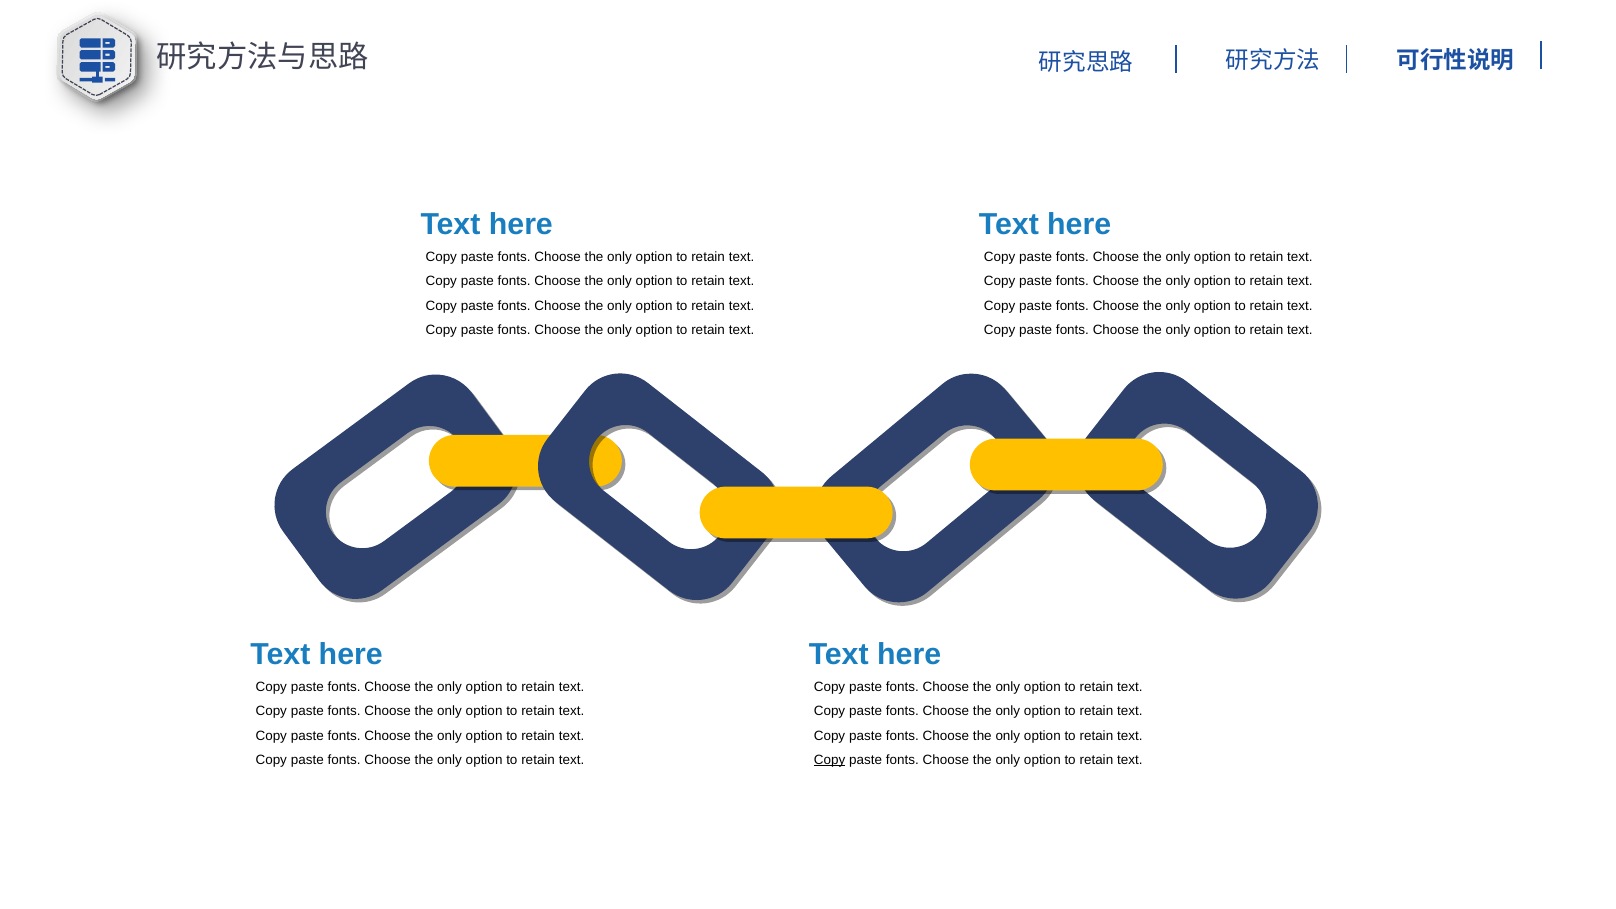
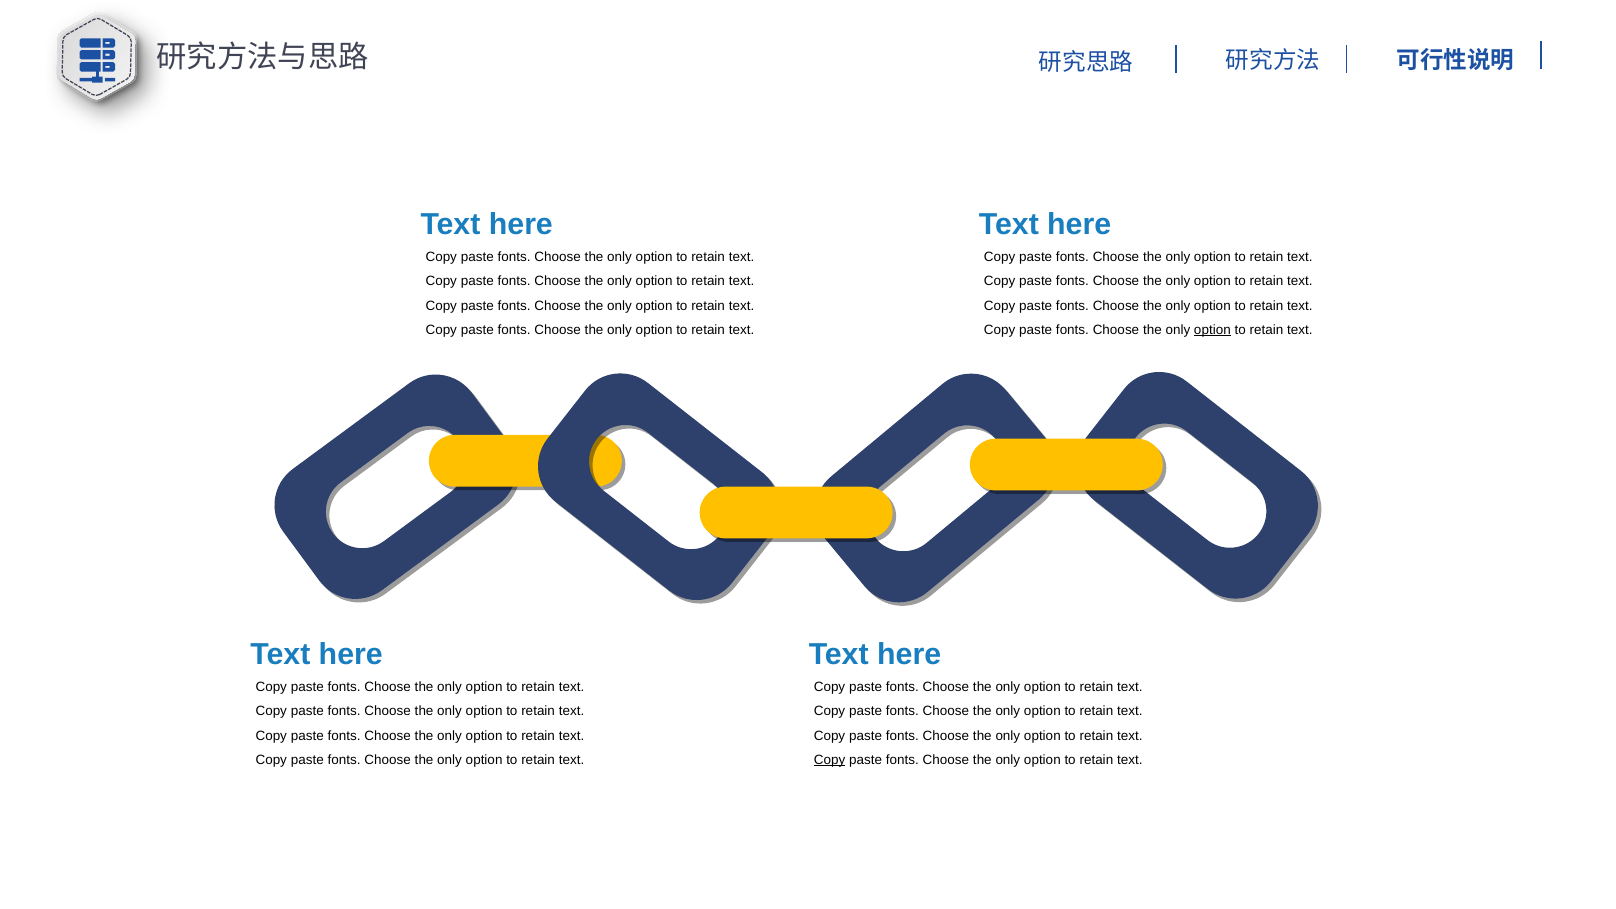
option underline: none -> present (1212, 330)
